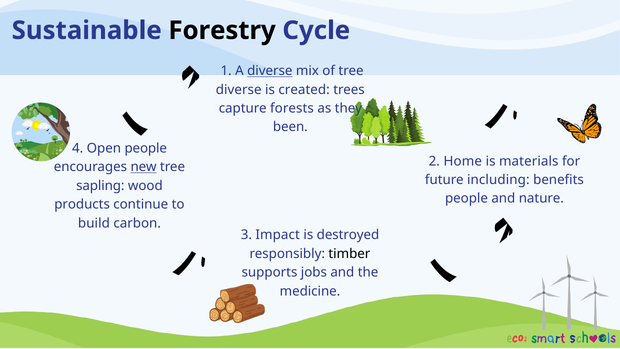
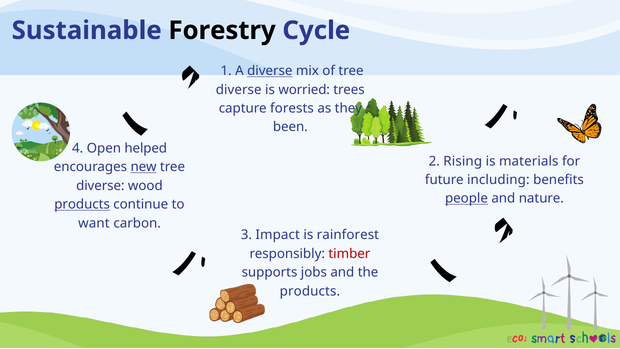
created: created -> worried (304, 90)
Open people: people -> helped (146, 148)
Home: Home -> Rising (463, 161)
sapling: sapling -> diverse (100, 186)
people underline: none -> present (466, 198)
products underline: none -> present (82, 204)
build: build -> want (94, 223)
destroyed: destroyed -> rainforest (348, 235)
timber colour: black -> red (349, 254)
medicine: medicine -> products (310, 291)
